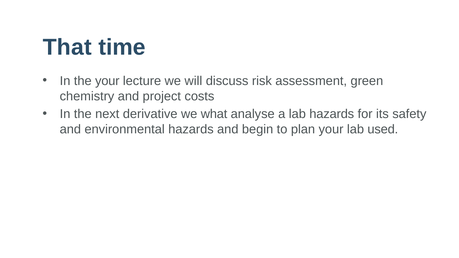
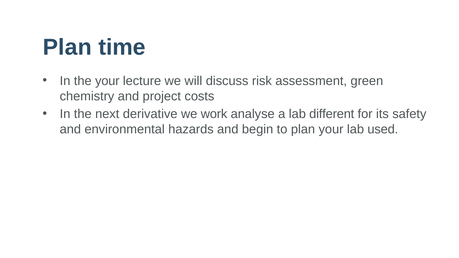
That: That -> Plan (67, 47)
what: what -> work (214, 114)
lab hazards: hazards -> different (332, 114)
